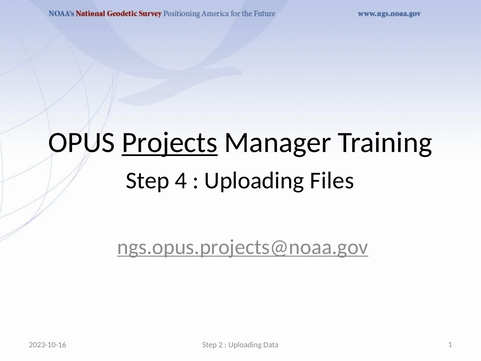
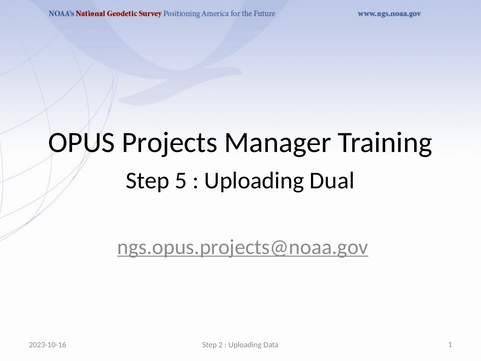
Projects underline: present -> none (170, 142)
4: 4 -> 5 (181, 180)
Files: Files -> Dual (332, 180)
